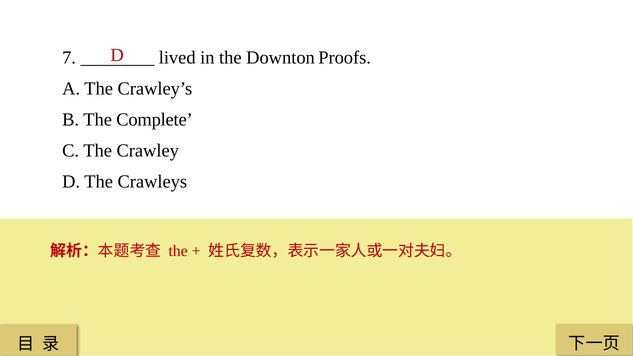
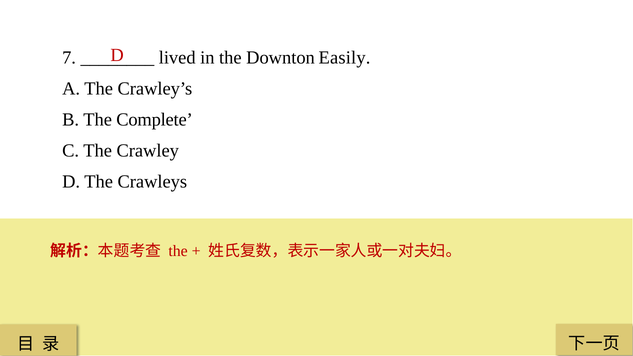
Proofs: Proofs -> Easily (345, 57)
